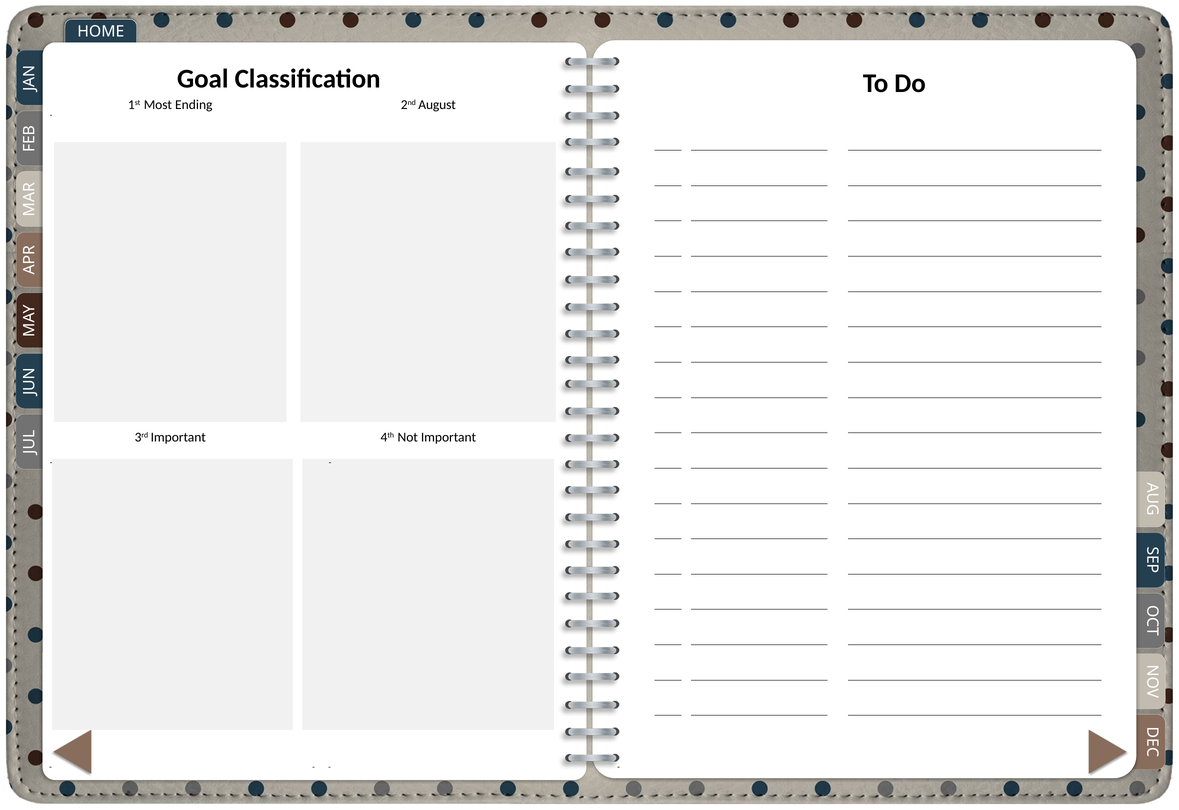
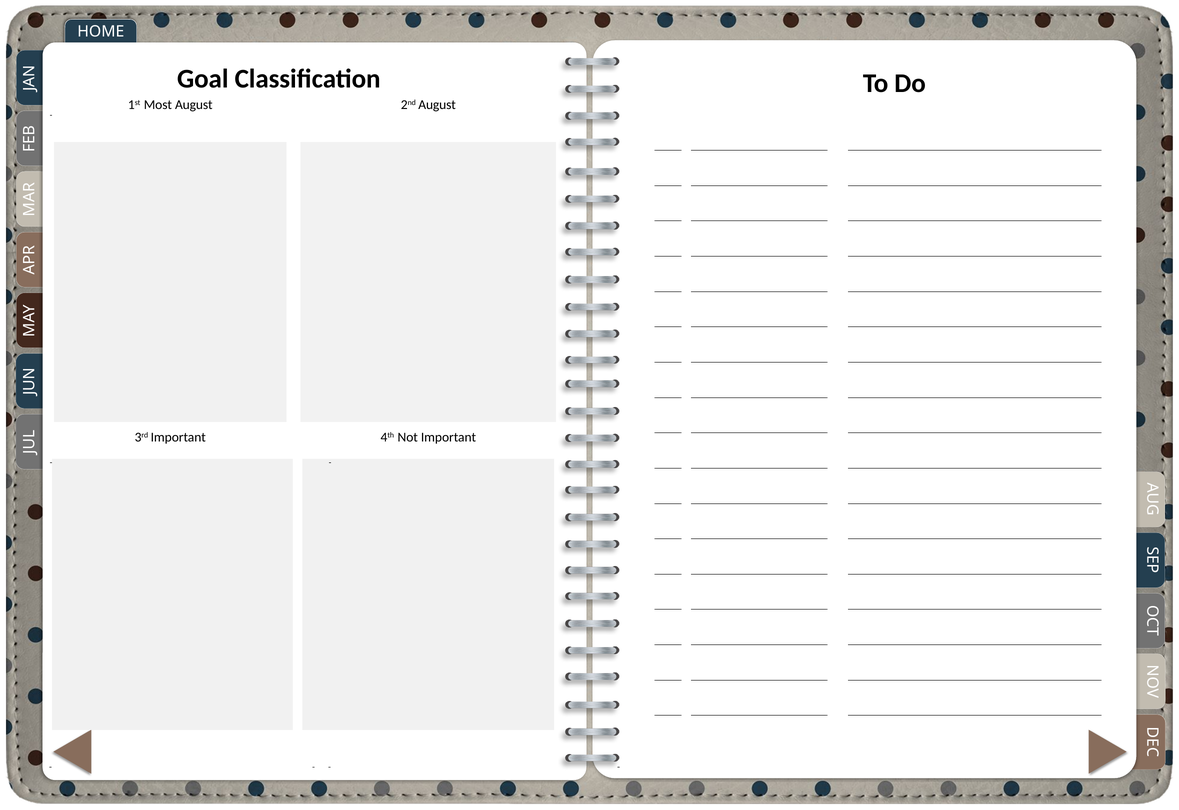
Most Ending: Ending -> August (194, 105)
